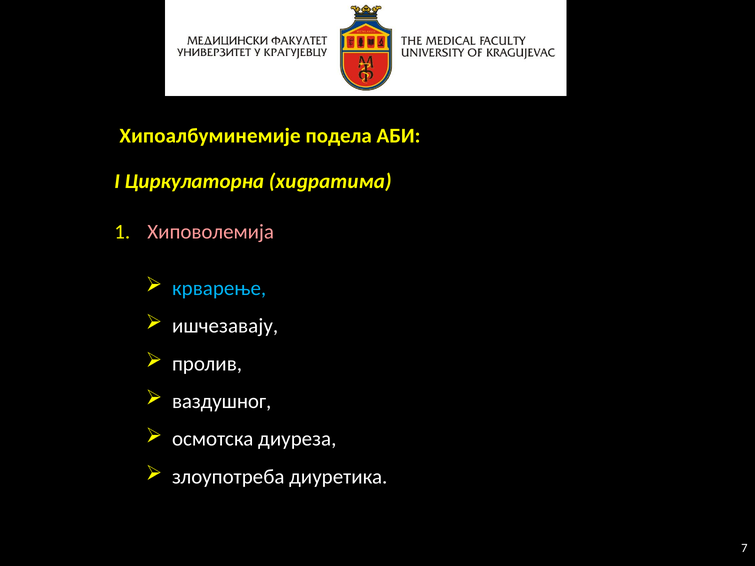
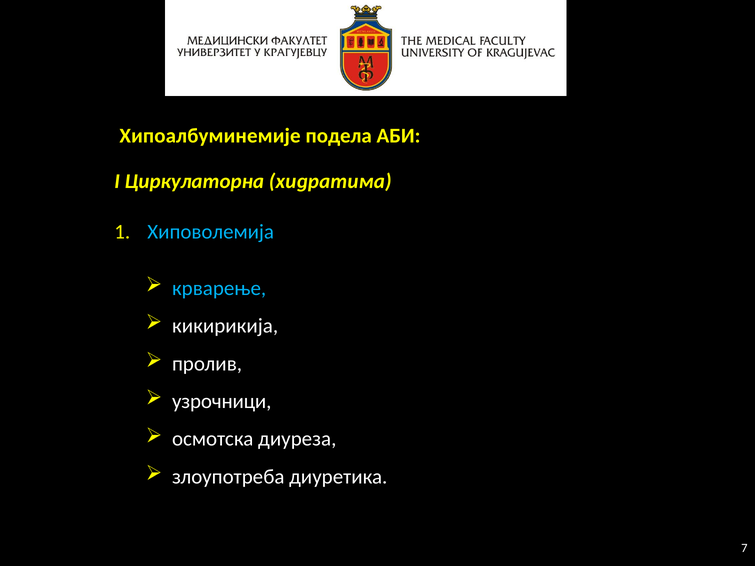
Хиповолемија colour: pink -> light blue (211, 232)
ишчезавају: ишчезавају -> кикирикија (225, 326)
ваздушног: ваздушног -> узрочници (222, 402)
